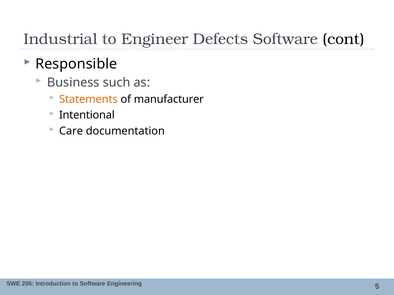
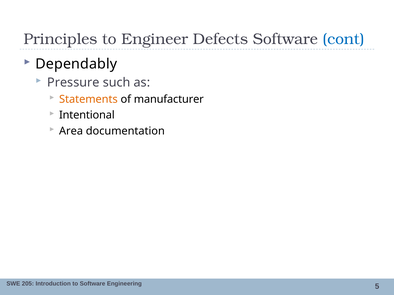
Industrial: Industrial -> Principles (60, 39)
cont colour: black -> blue (344, 39)
Responsible: Responsible -> Dependably (76, 64)
Business: Business -> Pressure (73, 83)
Care: Care -> Area (71, 131)
